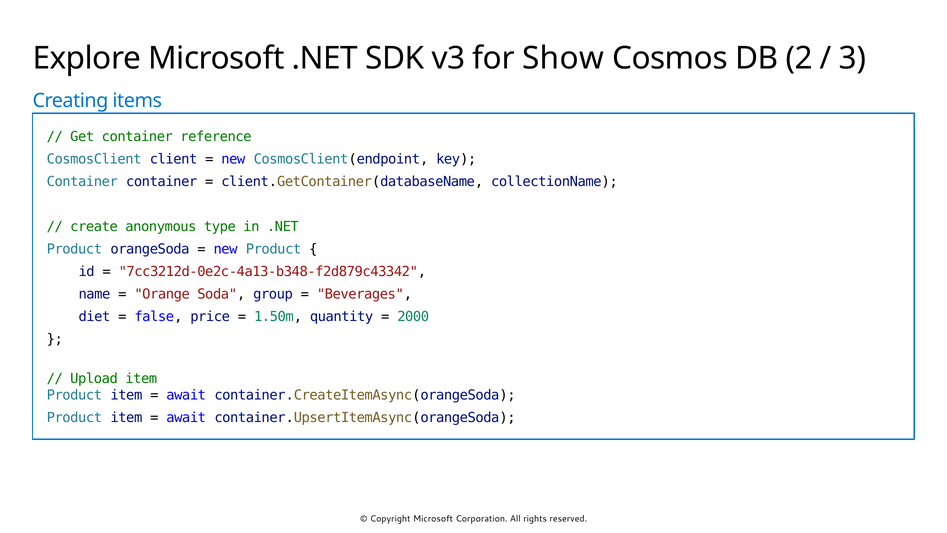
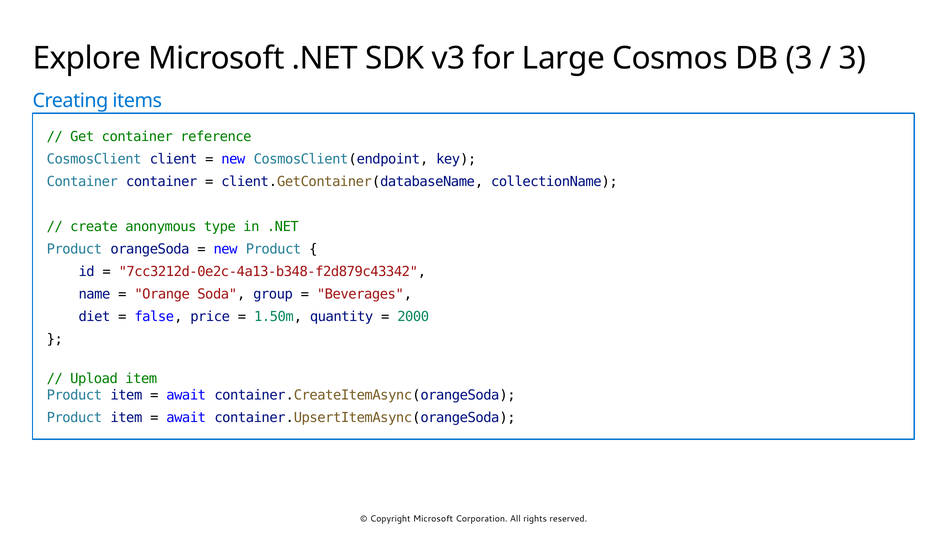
Show: Show -> Large (563, 58)
DB 2: 2 -> 3 (799, 58)
